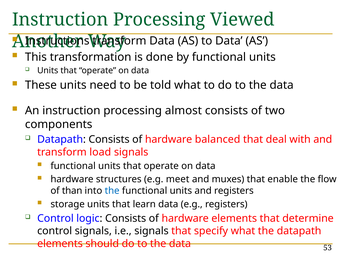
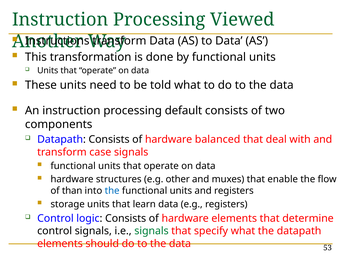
almost: almost -> default (183, 110)
load: load -> case (100, 152)
meet: meet -> other (178, 179)
signals colour: black -> green (151, 231)
